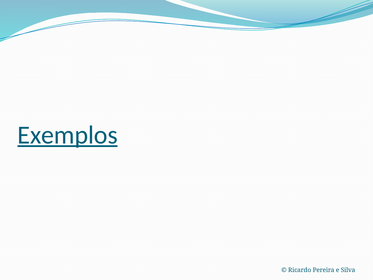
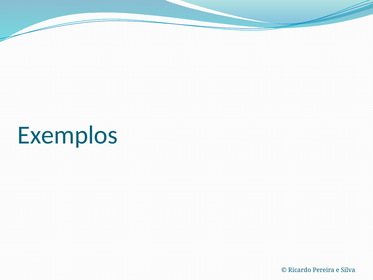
Exemplos underline: present -> none (68, 135)
